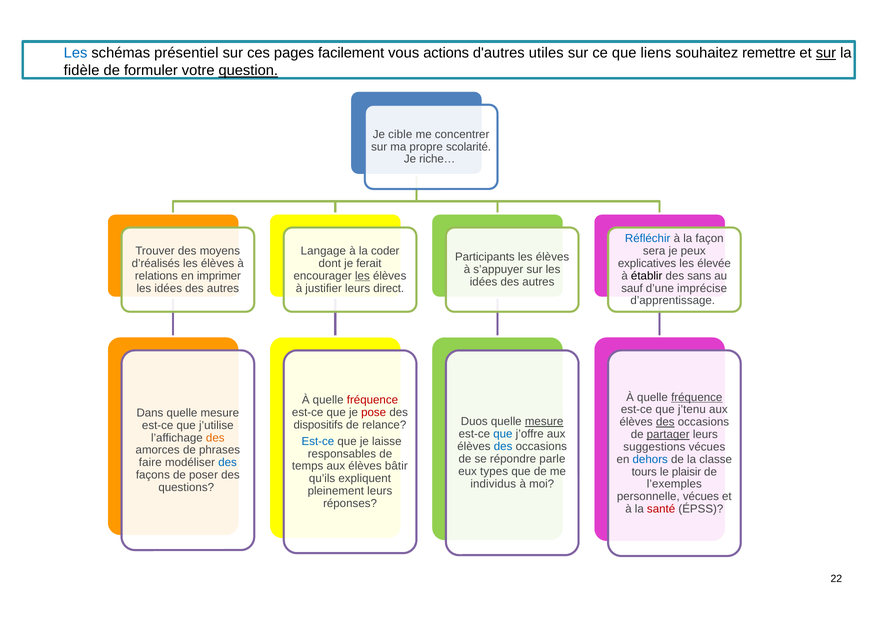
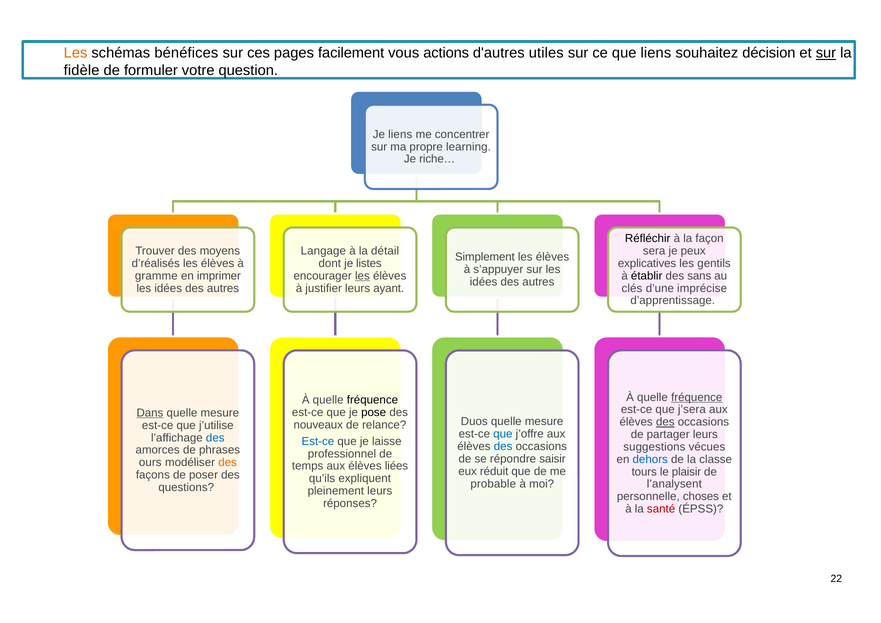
Les colour: blue -> orange (76, 53)
présentiel: présentiel -> bénéfices (186, 53)
remettre: remettre -> décision (769, 53)
question underline: present -> none (248, 71)
Je cible: cible -> liens (400, 134)
scolarité: scolarité -> learning (468, 147)
Réfléchir colour: blue -> black (648, 239)
coder: coder -> détail (385, 251)
Participants: Participants -> Simplement (485, 257)
ferait: ferait -> listes (369, 263)
élevée: élevée -> gentils (714, 263)
relations: relations -> gramme (156, 276)
direct: direct -> ayant (389, 288)
sauf: sauf -> clés (632, 288)
fréquence colour: red -> black (372, 400)
j’tenu: j’tenu -> j’sera (692, 410)
pose colour: red -> black (374, 412)
Dans underline: none -> present (150, 413)
mesure underline: present -> none (544, 422)
dispositifs: dispositifs -> nouveaux (318, 425)
partager underline: present -> none (668, 435)
des colour: orange -> blue (215, 438)
responsables: responsables -> professionnel (342, 454)
parle: parle -> saisir (552, 459)
faire: faire -> ours (150, 463)
des colour: blue -> orange (228, 463)
bâtir: bâtir -> liées (396, 466)
types: types -> réduit (494, 471)
individus: individus -> probable (493, 484)
l’exemples: l’exemples -> l’analysent (674, 484)
personnelle vécues: vécues -> choses (701, 497)
